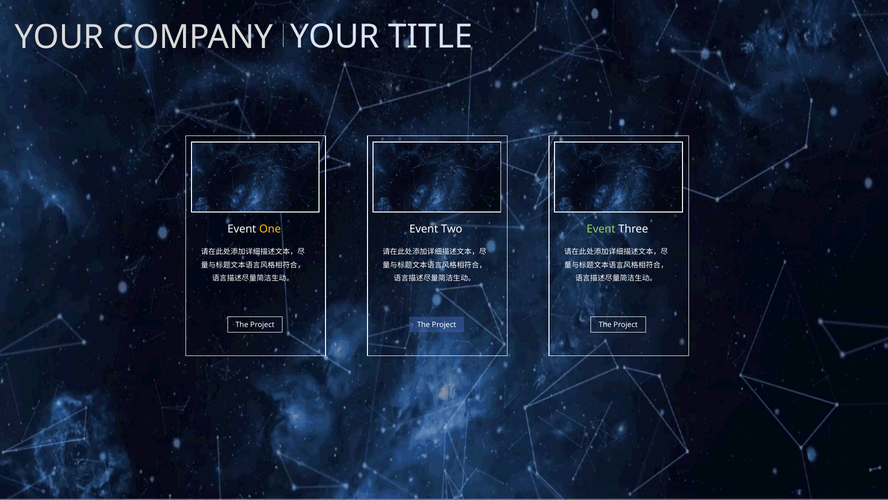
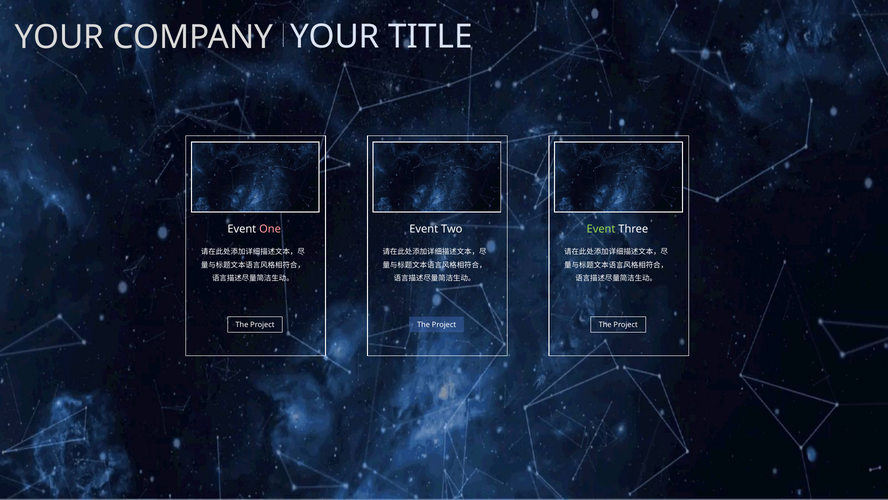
One colour: yellow -> pink (270, 229)
